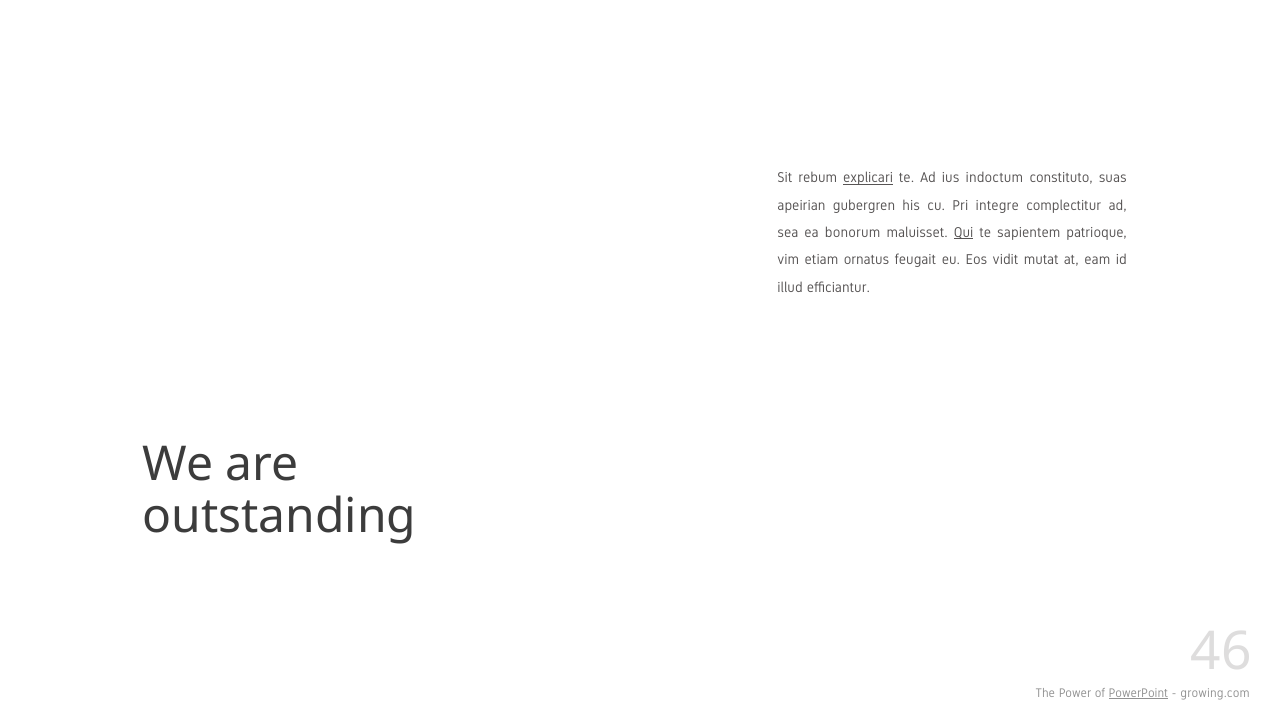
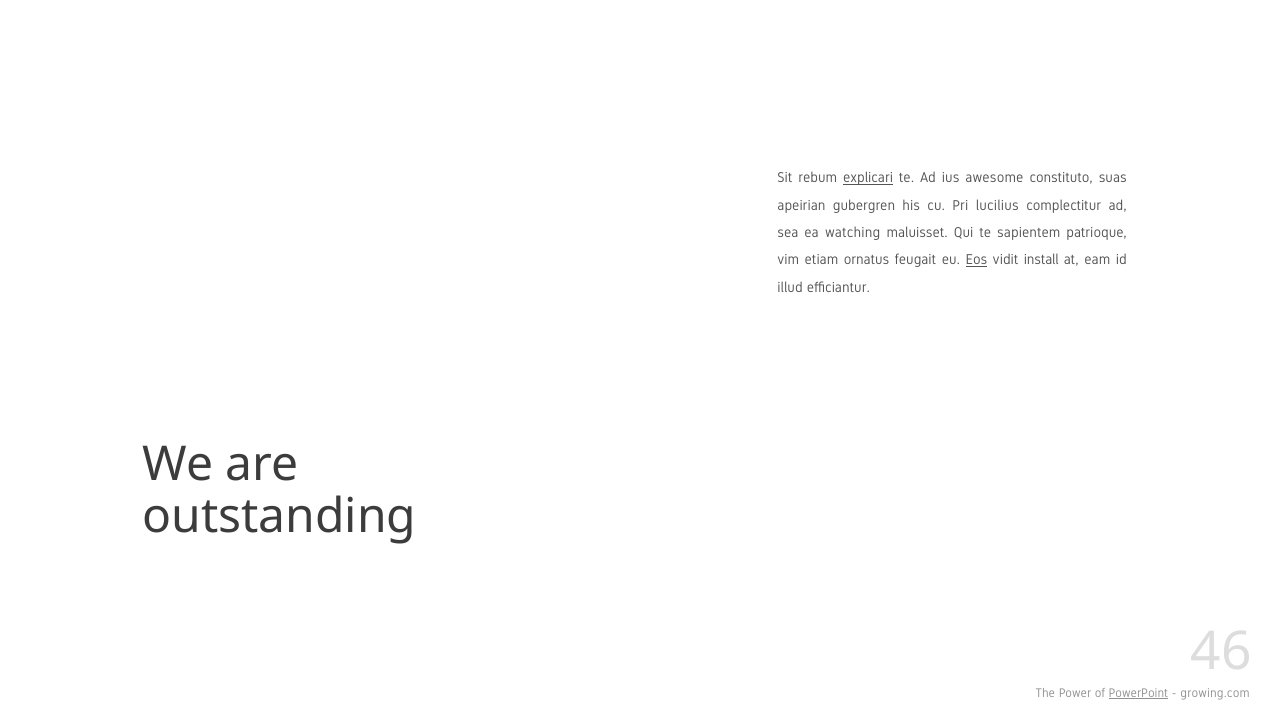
indoctum: indoctum -> awesome (994, 178)
integre: integre -> lucilius (997, 205)
bonorum: bonorum -> watching (853, 233)
Qui underline: present -> none (964, 233)
Eos underline: none -> present (977, 260)
mutat: mutat -> install (1041, 260)
